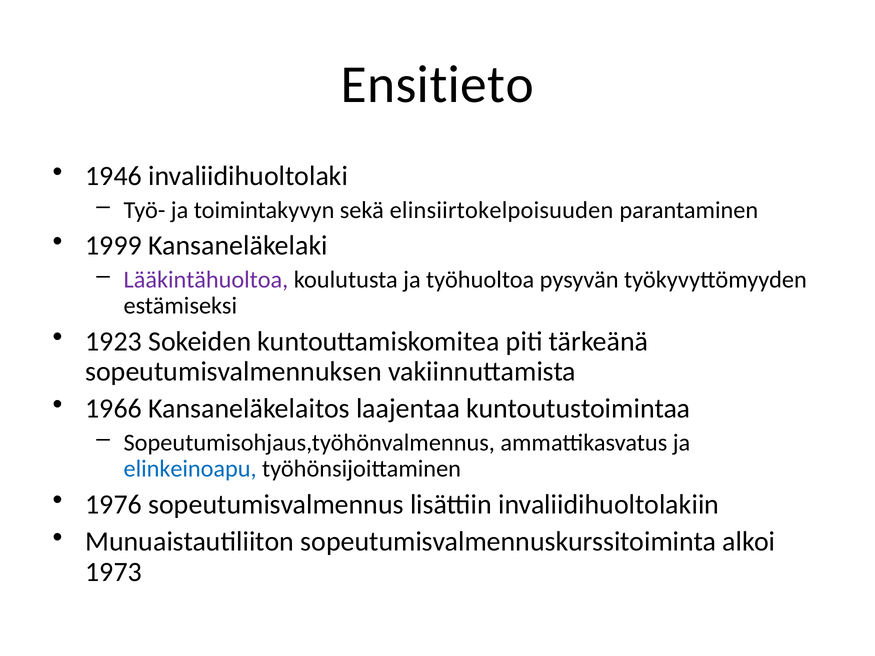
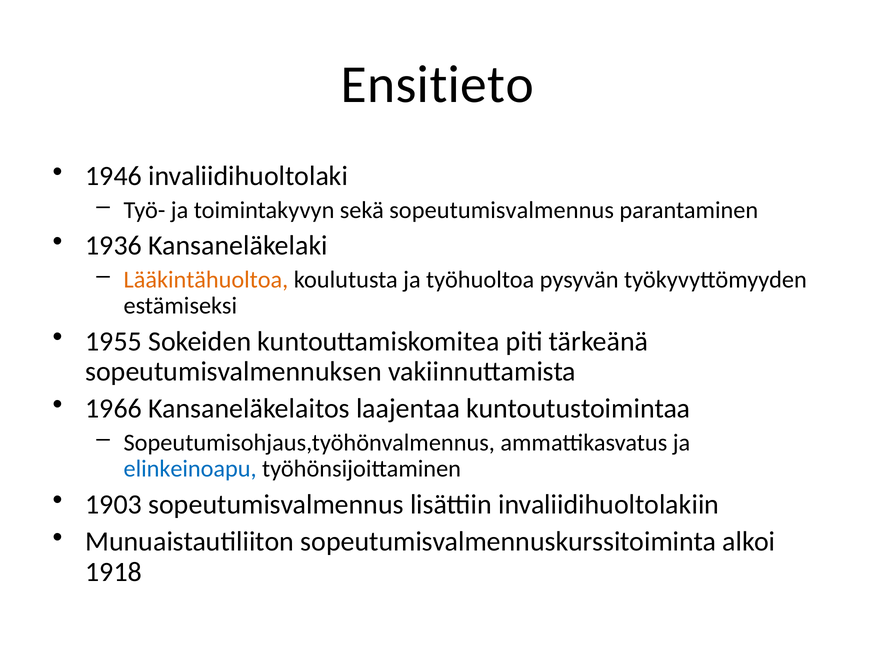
sekä elinsiirtokelpoisuuden: elinsiirtokelpoisuuden -> sopeutumisvalmennus (502, 210)
1999: 1999 -> 1936 (114, 246)
Lääkintähuoltoa colour: purple -> orange (206, 280)
1923: 1923 -> 1955 (114, 342)
1976: 1976 -> 1903 (114, 505)
1973: 1973 -> 1918 (114, 572)
